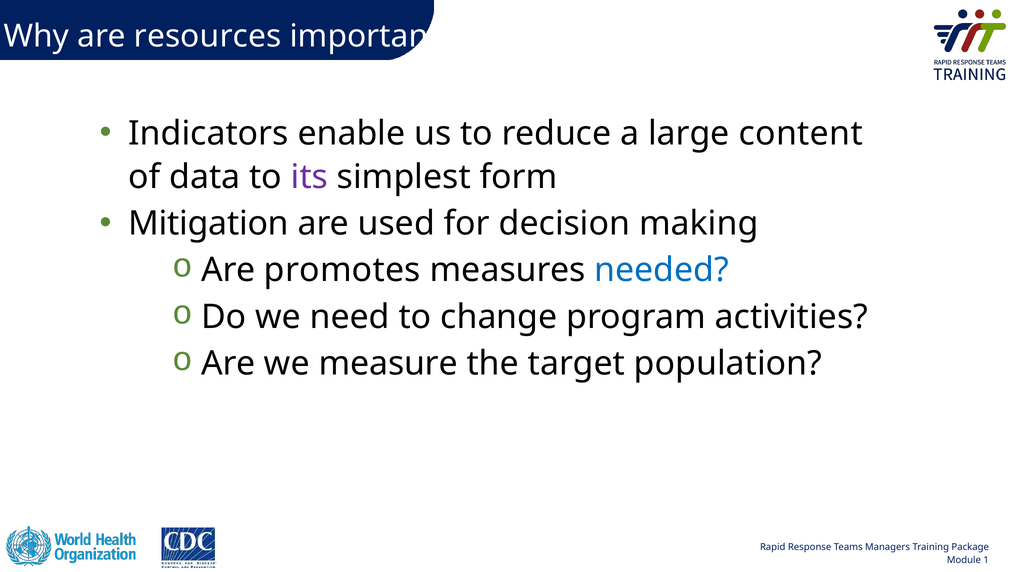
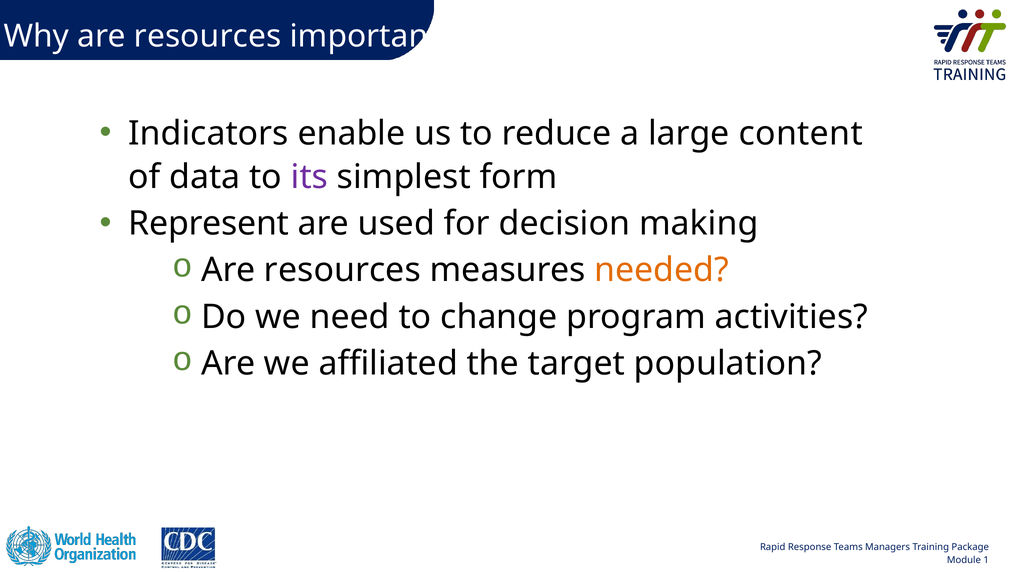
Mitigation: Mitigation -> Represent (209, 224)
promotes: promotes -> resources (342, 270)
needed colour: blue -> orange (662, 270)
measure: measure -> affiliated (388, 364)
